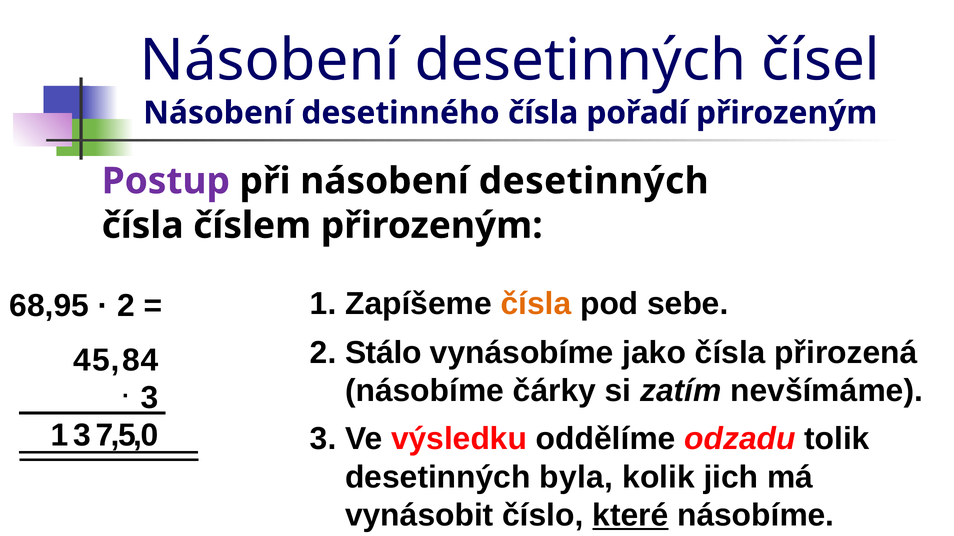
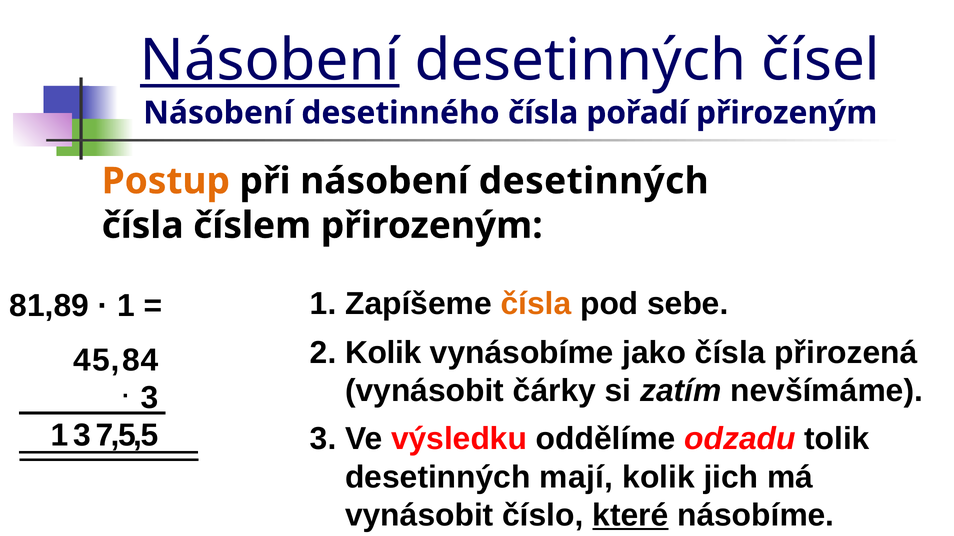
Násobení underline: none -> present (270, 61)
Postup colour: purple -> orange (166, 181)
68,95: 68,95 -> 81,89 (49, 306)
2: 2 -> 1 (126, 306)
2 Stálo: Stálo -> Kolik (383, 353)
násobíme: násobíme -> vynásobit (425, 391)
1 0: 0 -> 5 (150, 436)
byla: byla -> mají (576, 478)
